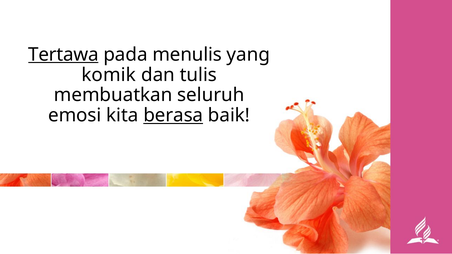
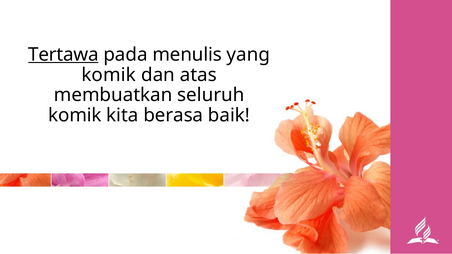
tulis: tulis -> atas (198, 75)
emosi: emosi -> komik (75, 116)
berasa underline: present -> none (173, 116)
